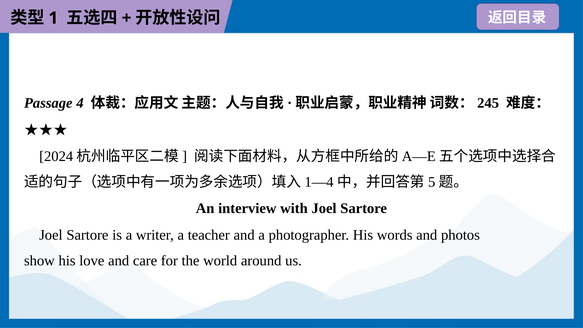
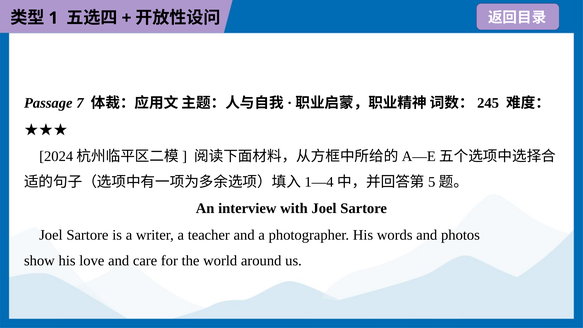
4: 4 -> 7 (80, 103)
